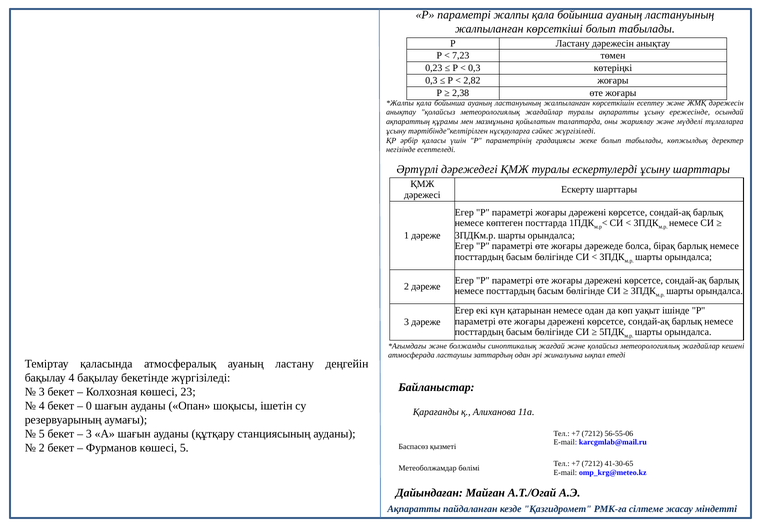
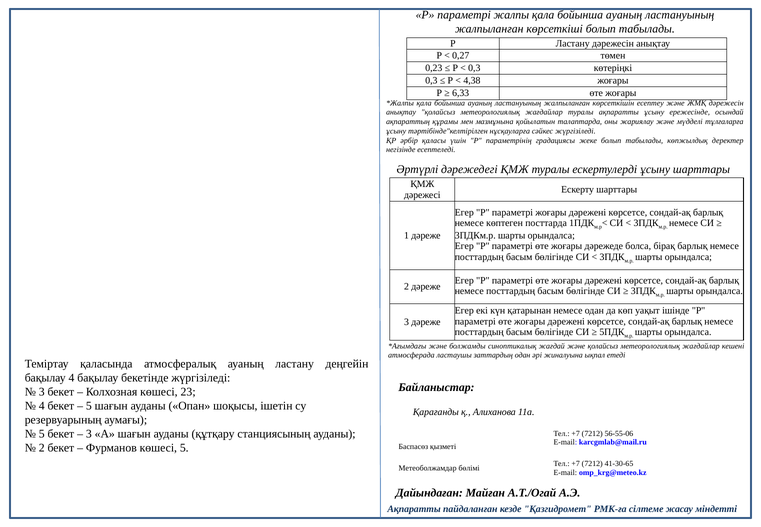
7,23: 7,23 -> 0,27 (461, 55)
2,82: 2,82 -> 4,38 (472, 81)
2,38: 2,38 -> 6,33 (461, 93)
0: 0 -> 5 (89, 406)
